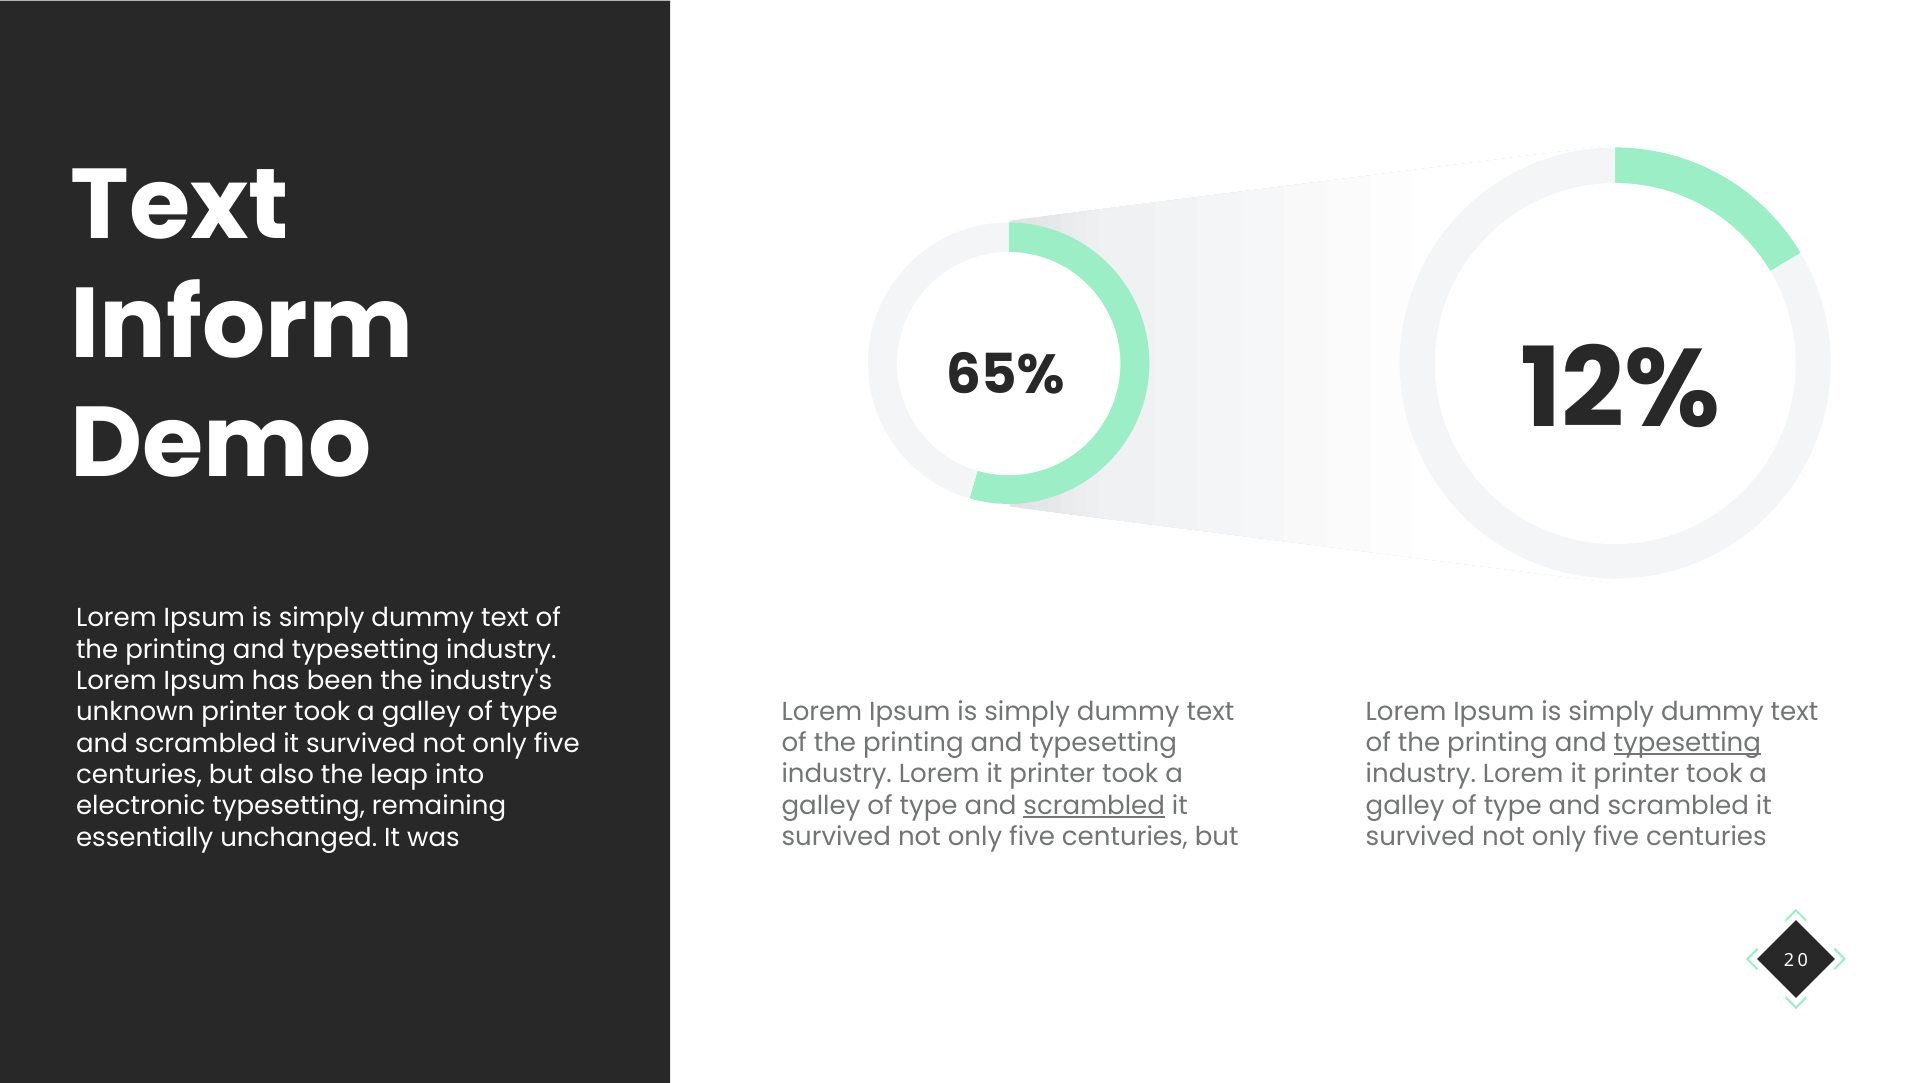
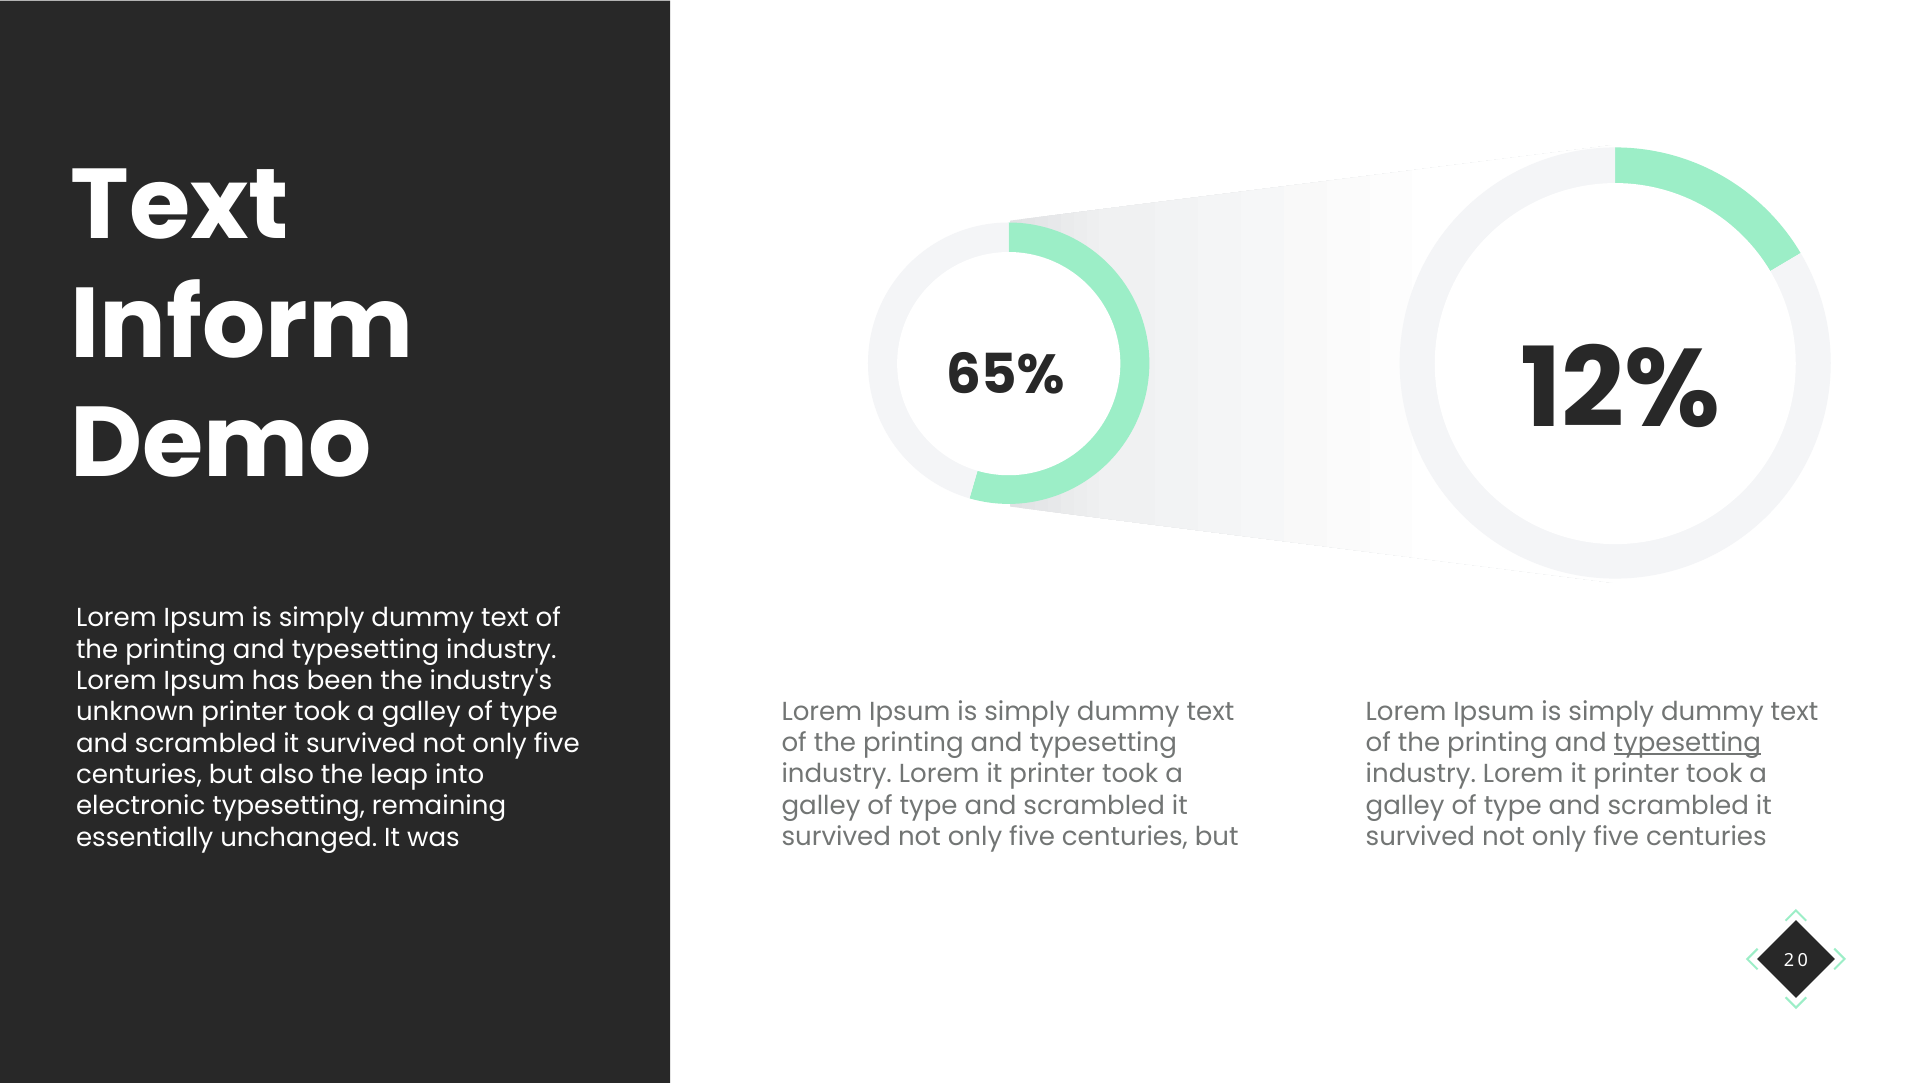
scrambled underline: present -> none (1094, 805)
